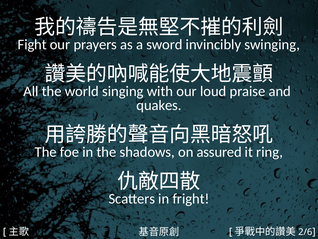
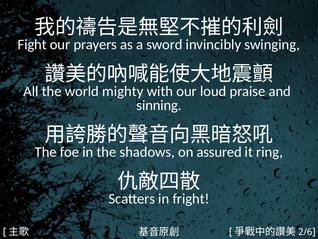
singing: singing -> mighty (123, 91)
quakes: quakes -> sinning (159, 105)
